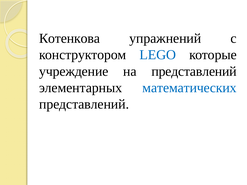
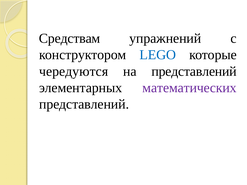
Котенкова: Котенкова -> Средствам (70, 38)
учреждение: учреждение -> чередуются (74, 71)
математических colour: blue -> purple (190, 88)
